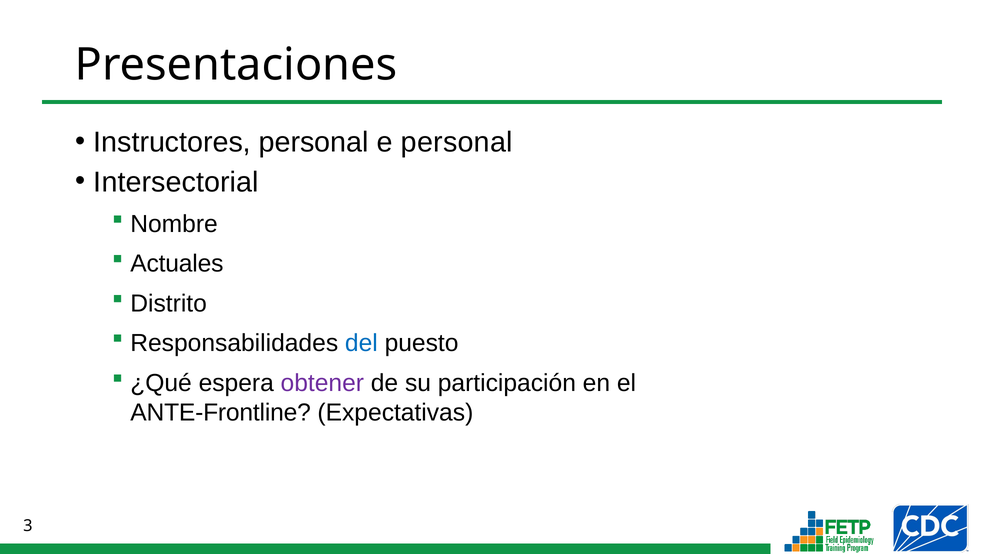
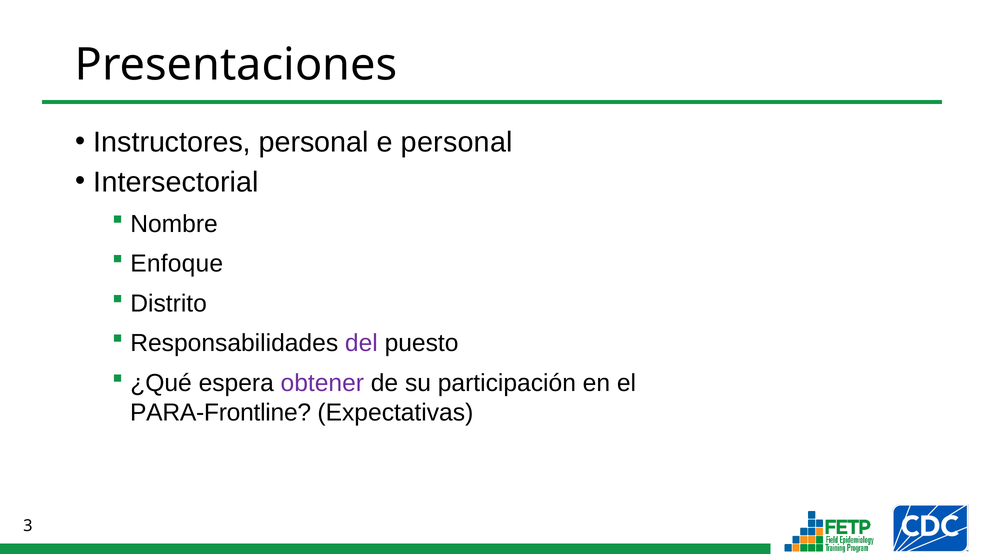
Actuales: Actuales -> Enfoque (177, 264)
del colour: blue -> purple (361, 343)
ANTE-Frontline: ANTE-Frontline -> PARA-Frontline (221, 412)
